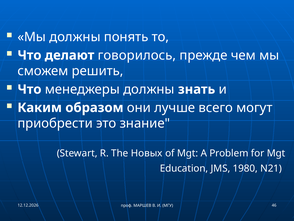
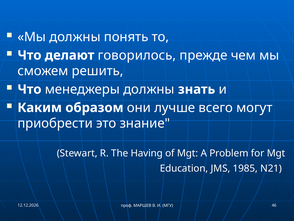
Новых: Новых -> Having (147, 153)
1980: 1980 -> 1985 (245, 168)
